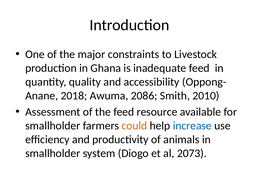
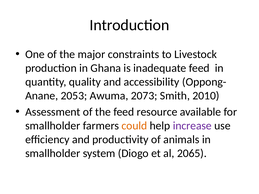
2018: 2018 -> 2053 (74, 96)
2086: 2086 -> 2073 (144, 96)
increase colour: blue -> purple (192, 126)
2073: 2073 -> 2065 (192, 153)
